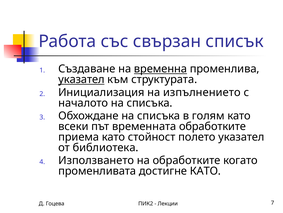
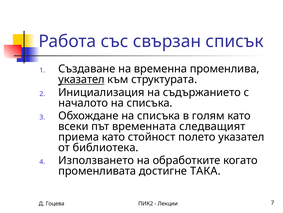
временна underline: present -> none (161, 69)
изпълнението: изпълнението -> съдържанието (202, 92)
временната обработките: обработките -> следващият (212, 126)
достигне КАТО: КАТО -> ТАКА (205, 170)
